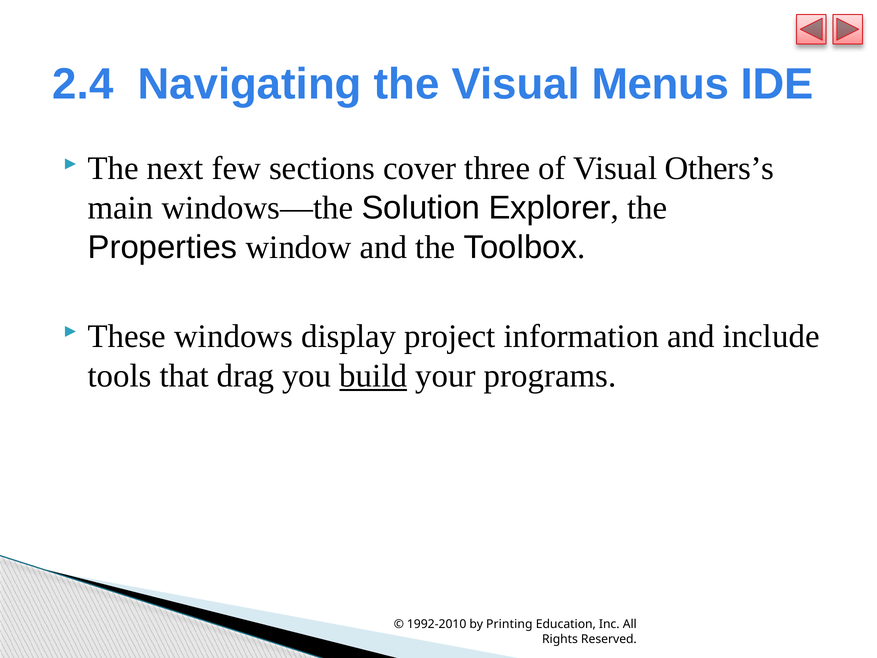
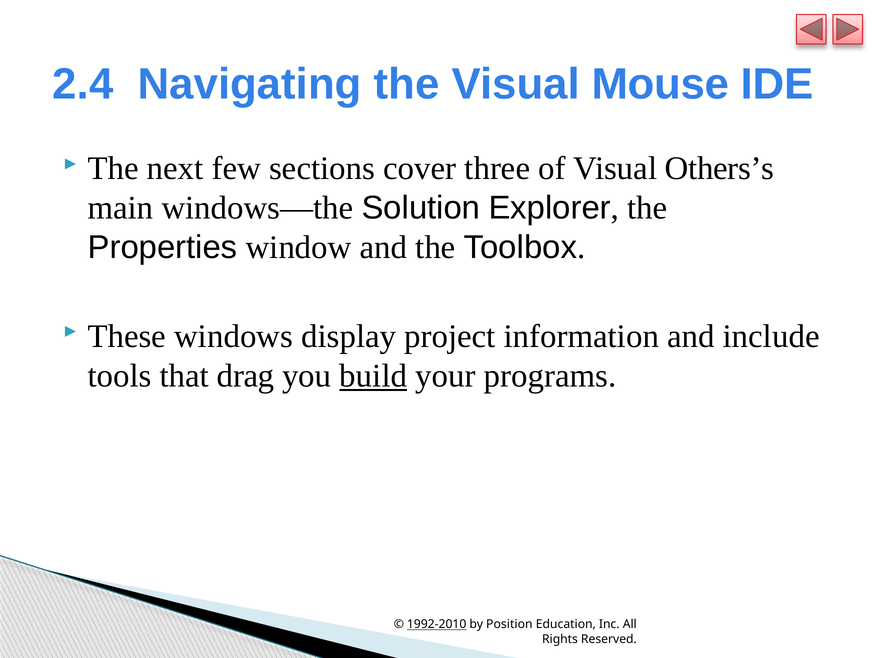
Menus: Menus -> Mouse (660, 84)
1992-2010 underline: none -> present (437, 624)
Printing: Printing -> Position (509, 624)
